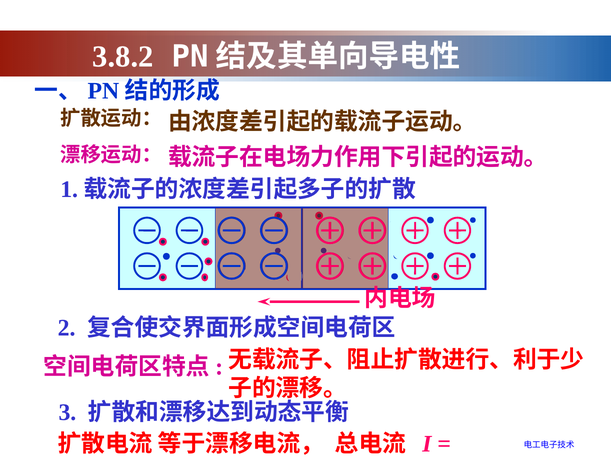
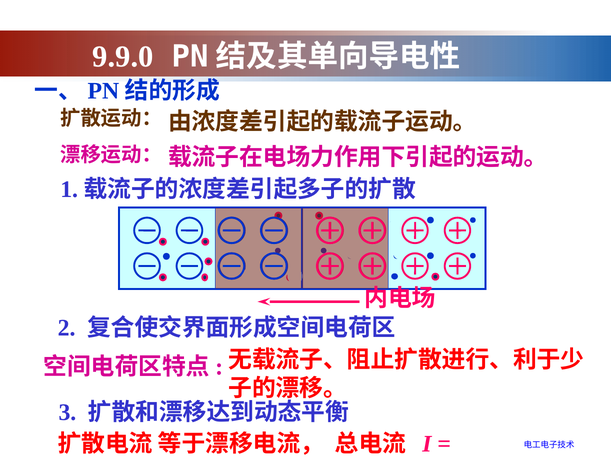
3.8.2: 3.8.2 -> 9.9.0 (123, 57)
